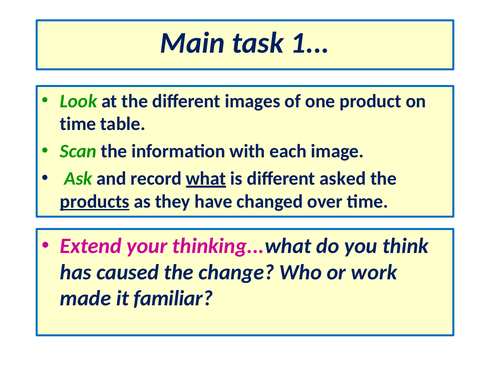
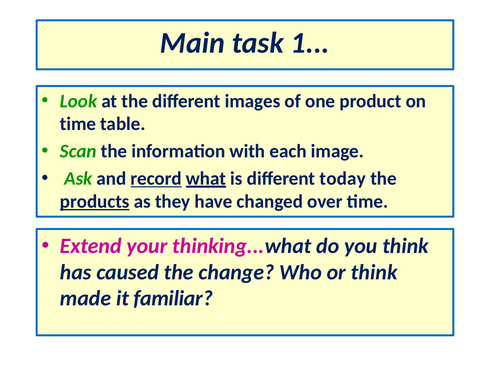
record underline: none -> present (156, 178)
asked: asked -> today (343, 178)
or work: work -> think (374, 272)
